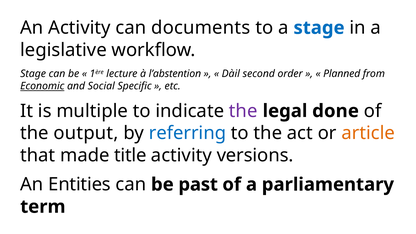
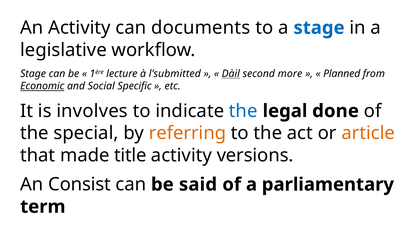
l’abstention: l’abstention -> l’submitted (175, 74)
Dàil underline: none -> present (231, 74)
order: order -> more (290, 74)
multiple: multiple -> involves (92, 111)
the colour: purple -> blue (243, 111)
output: output -> special (86, 133)
referring colour: blue -> orange (187, 133)
Entities: Entities -> Consist (80, 185)
past: past -> said (198, 185)
